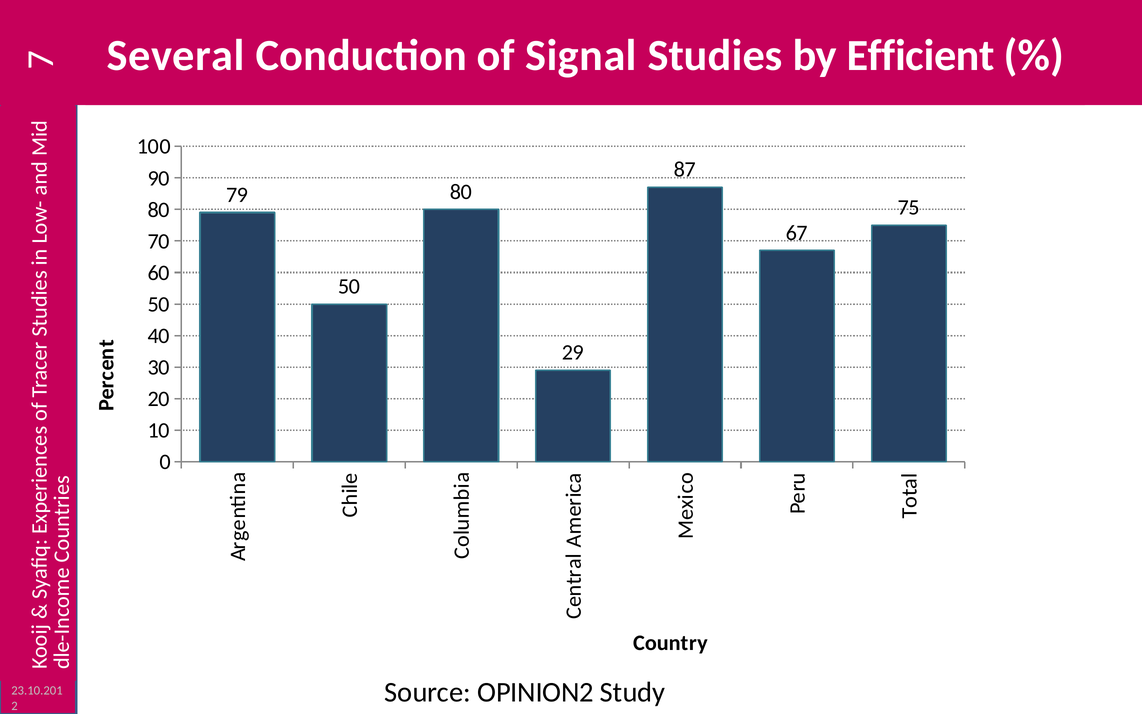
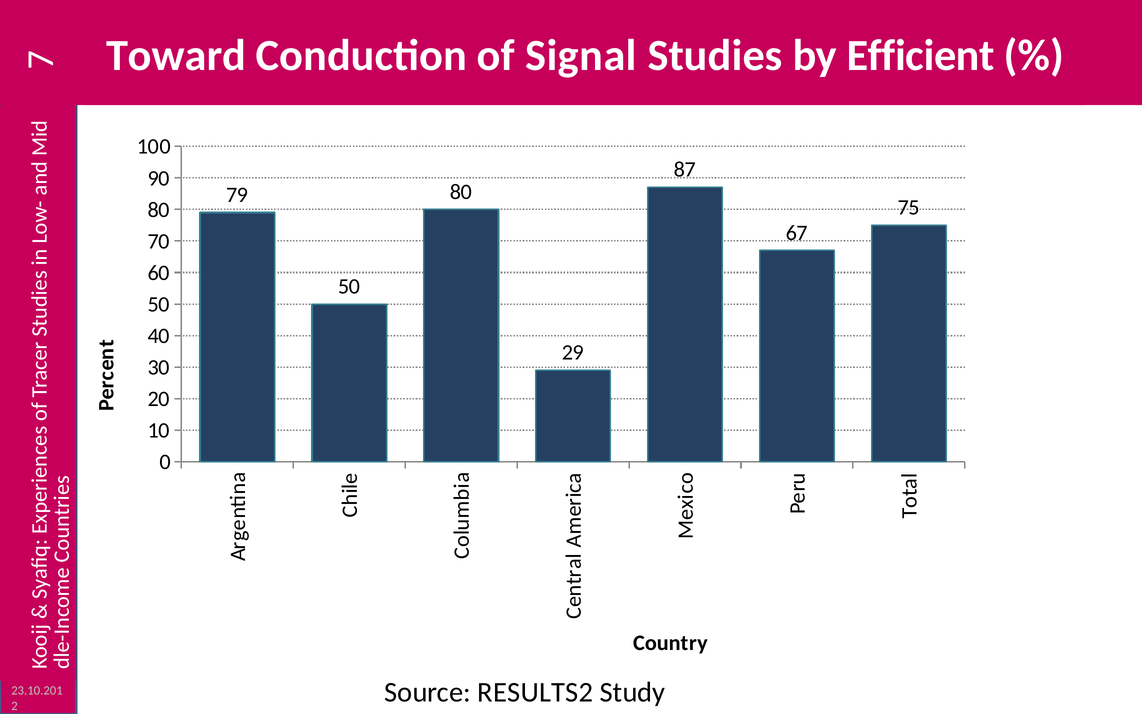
Several: Several -> Toward (176, 56)
OPINION2: OPINION2 -> RESULTS2 (535, 692)
